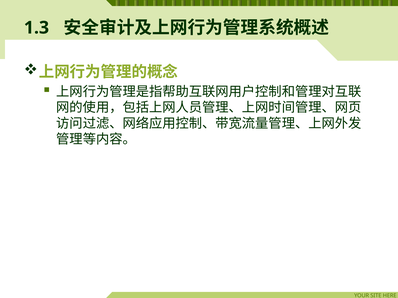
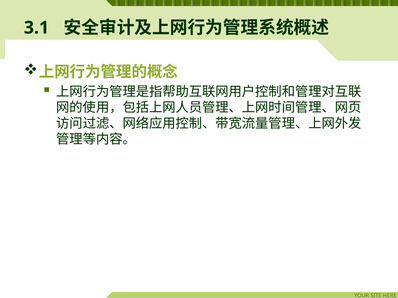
1.3: 1.3 -> 3.1 (36, 28)
